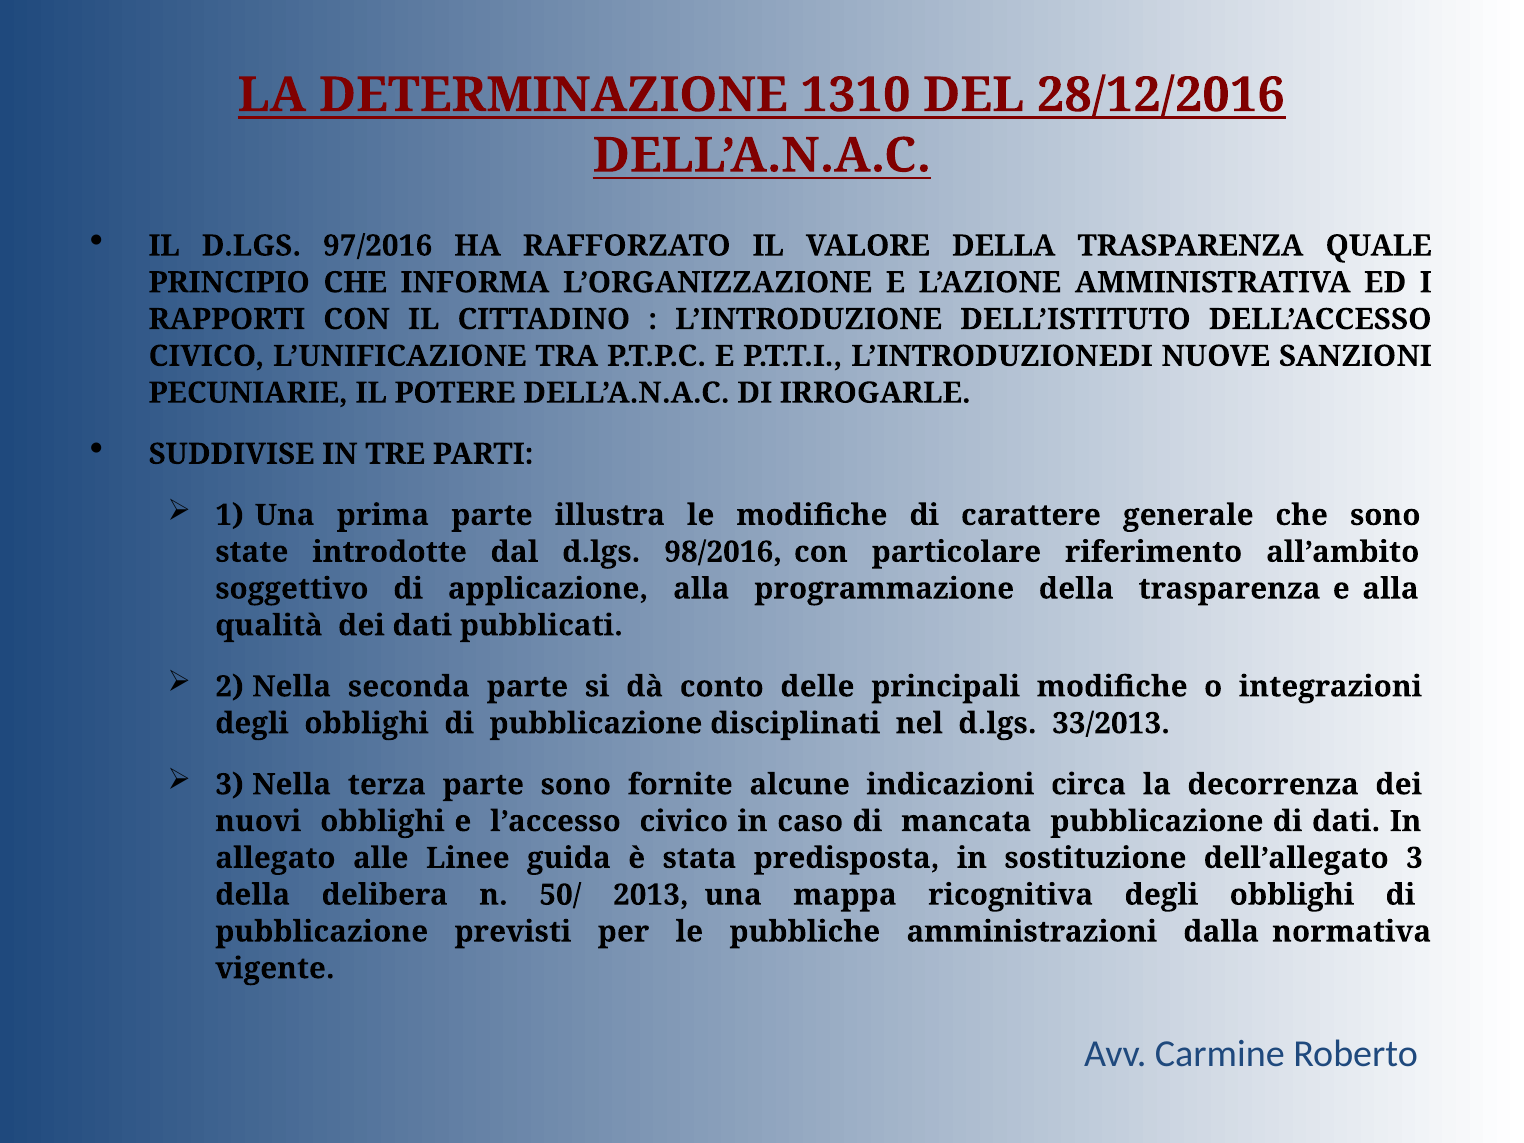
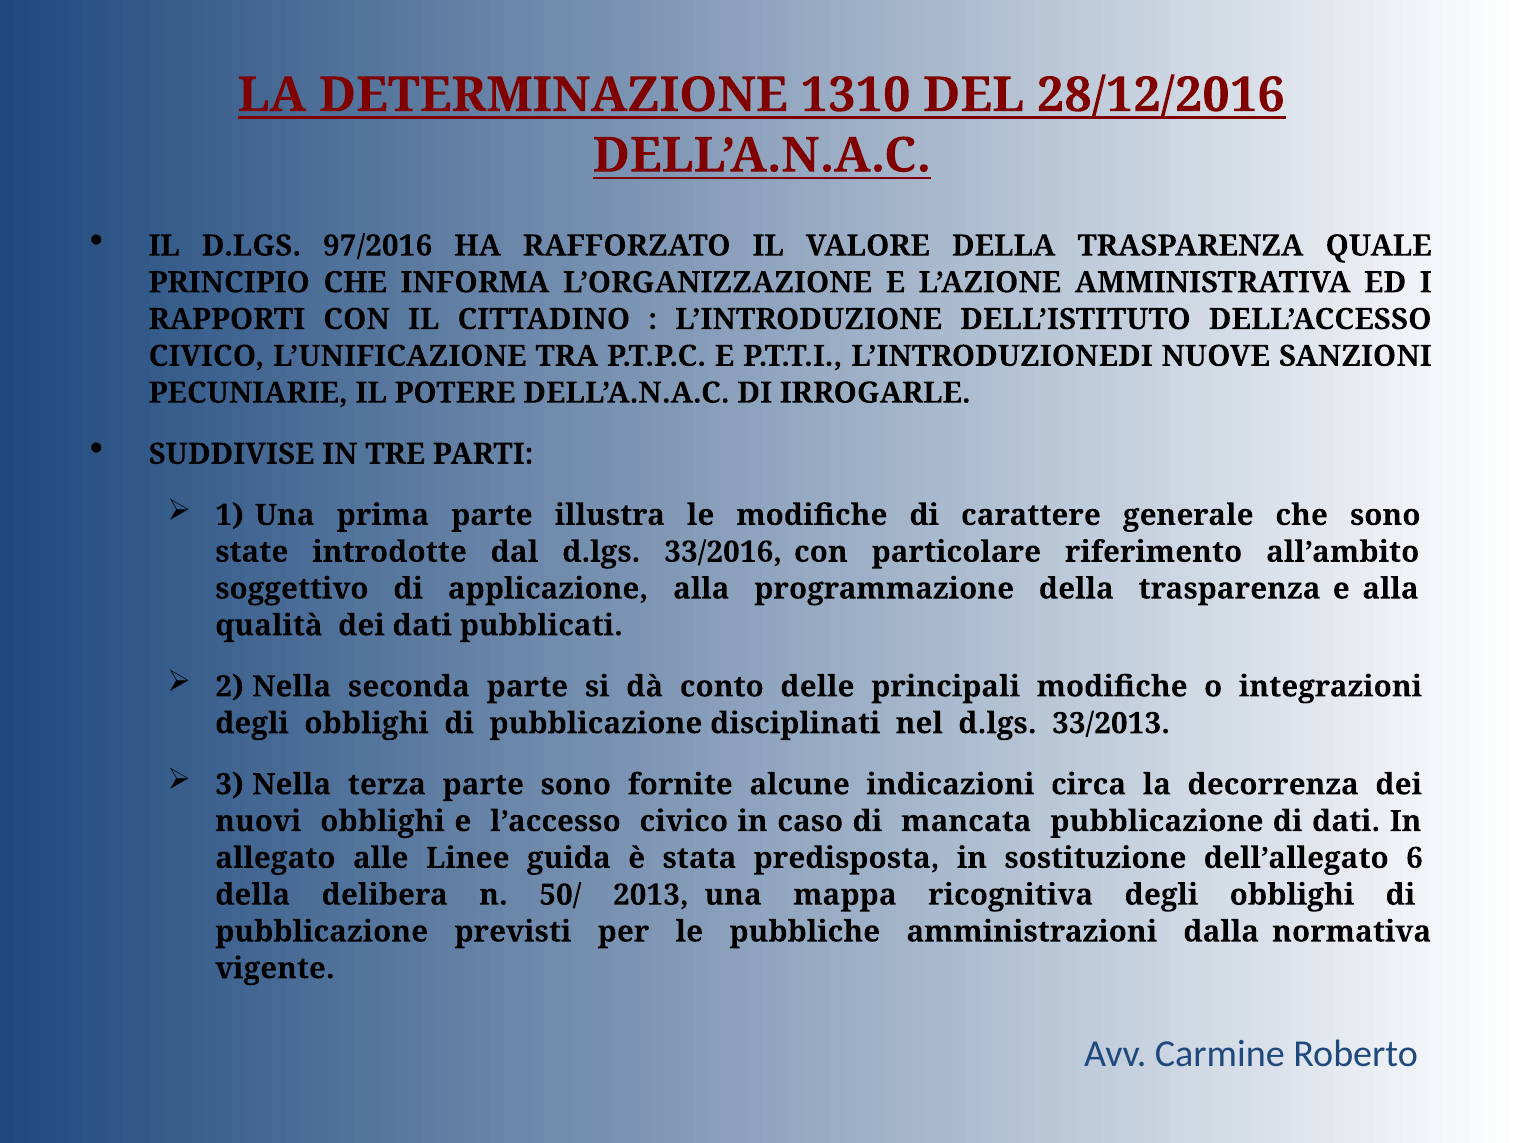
98/2016: 98/2016 -> 33/2016 (723, 552)
dell’allegato 3: 3 -> 6 (1414, 858)
